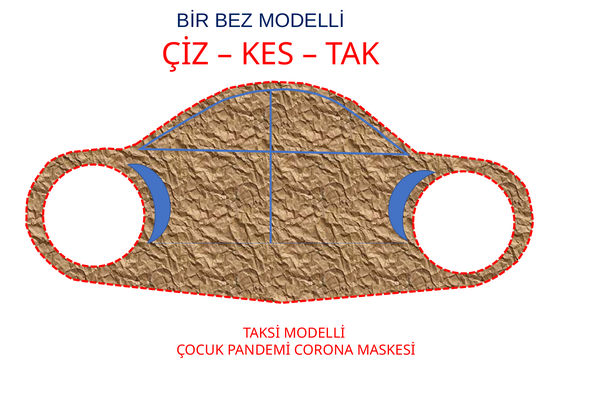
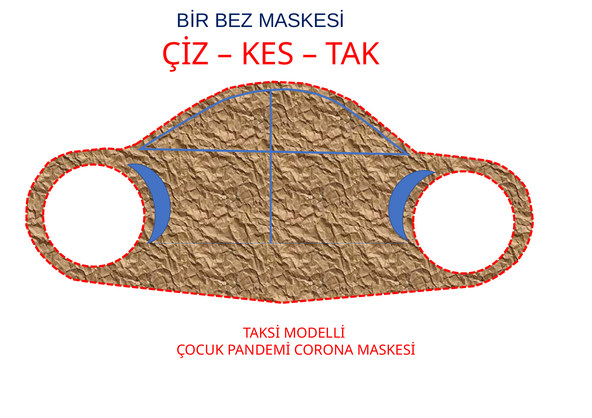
BEZ MODELLİ: MODELLİ -> MASKESİ (302, 21)
